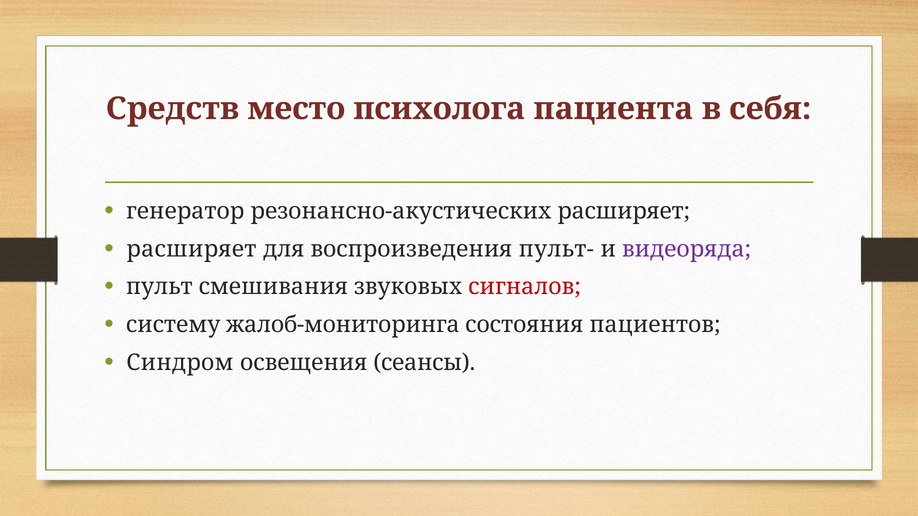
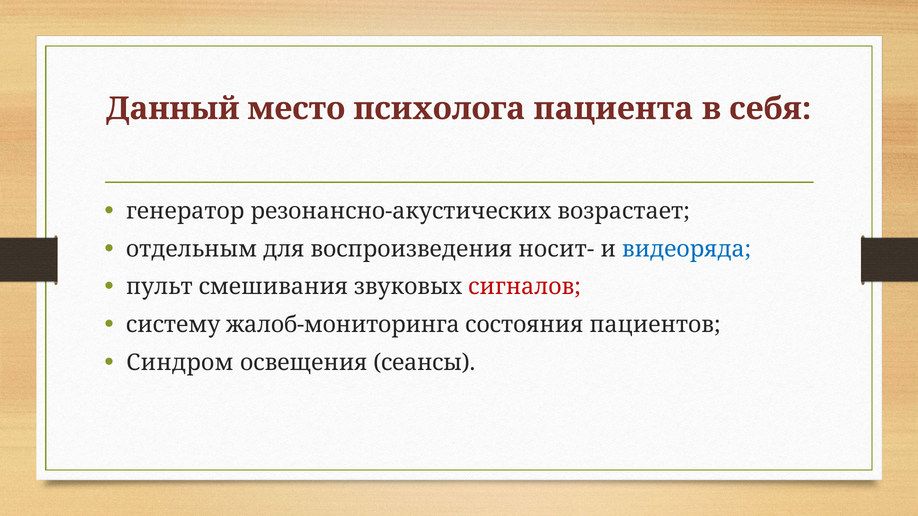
Средств: Средств -> Данный (173, 109)
резонансно-акустических расширяет: расширяет -> возрастает (624, 211)
расширяет: расширяет -> отдельным (192, 249)
пульт-: пульт- -> носит- (556, 249)
видеоряда colour: purple -> blue (687, 249)
